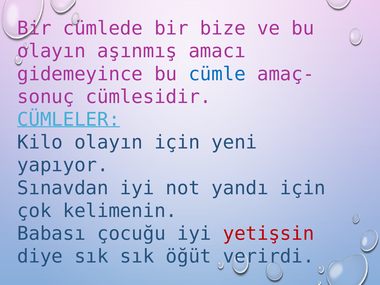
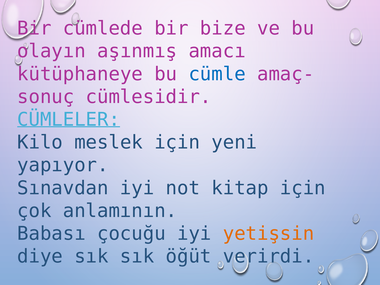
gidemeyince: gidemeyince -> kütüphaneye (80, 74)
Kilo olayın: olayın -> meslek (109, 142)
yandı: yandı -> kitap (240, 188)
kelimenin: kelimenin -> anlamının (120, 211)
yetişsin colour: red -> orange (269, 234)
